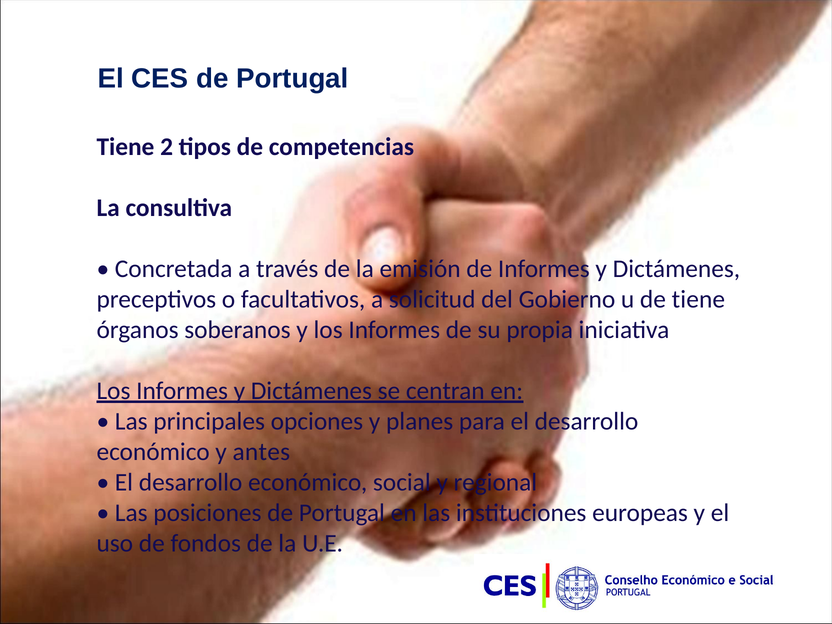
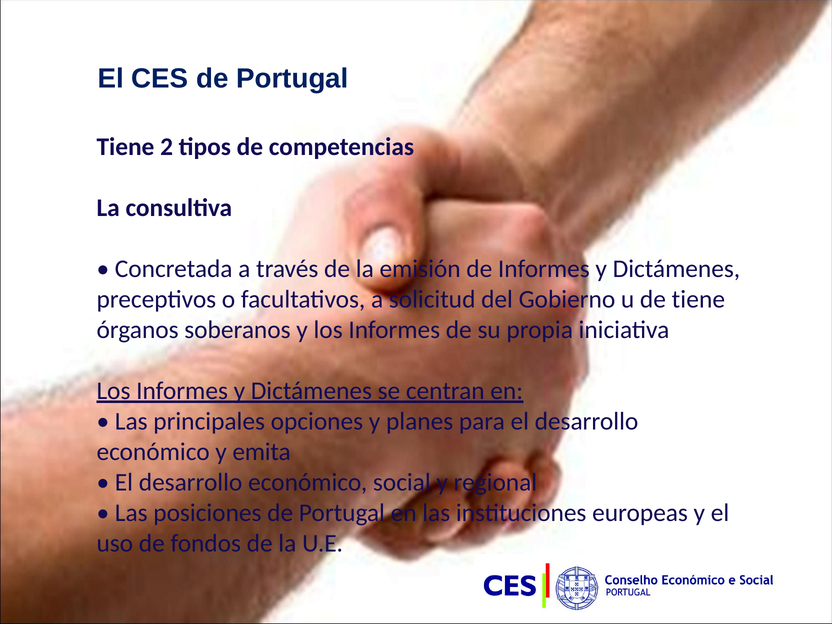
antes: antes -> emita (262, 452)
